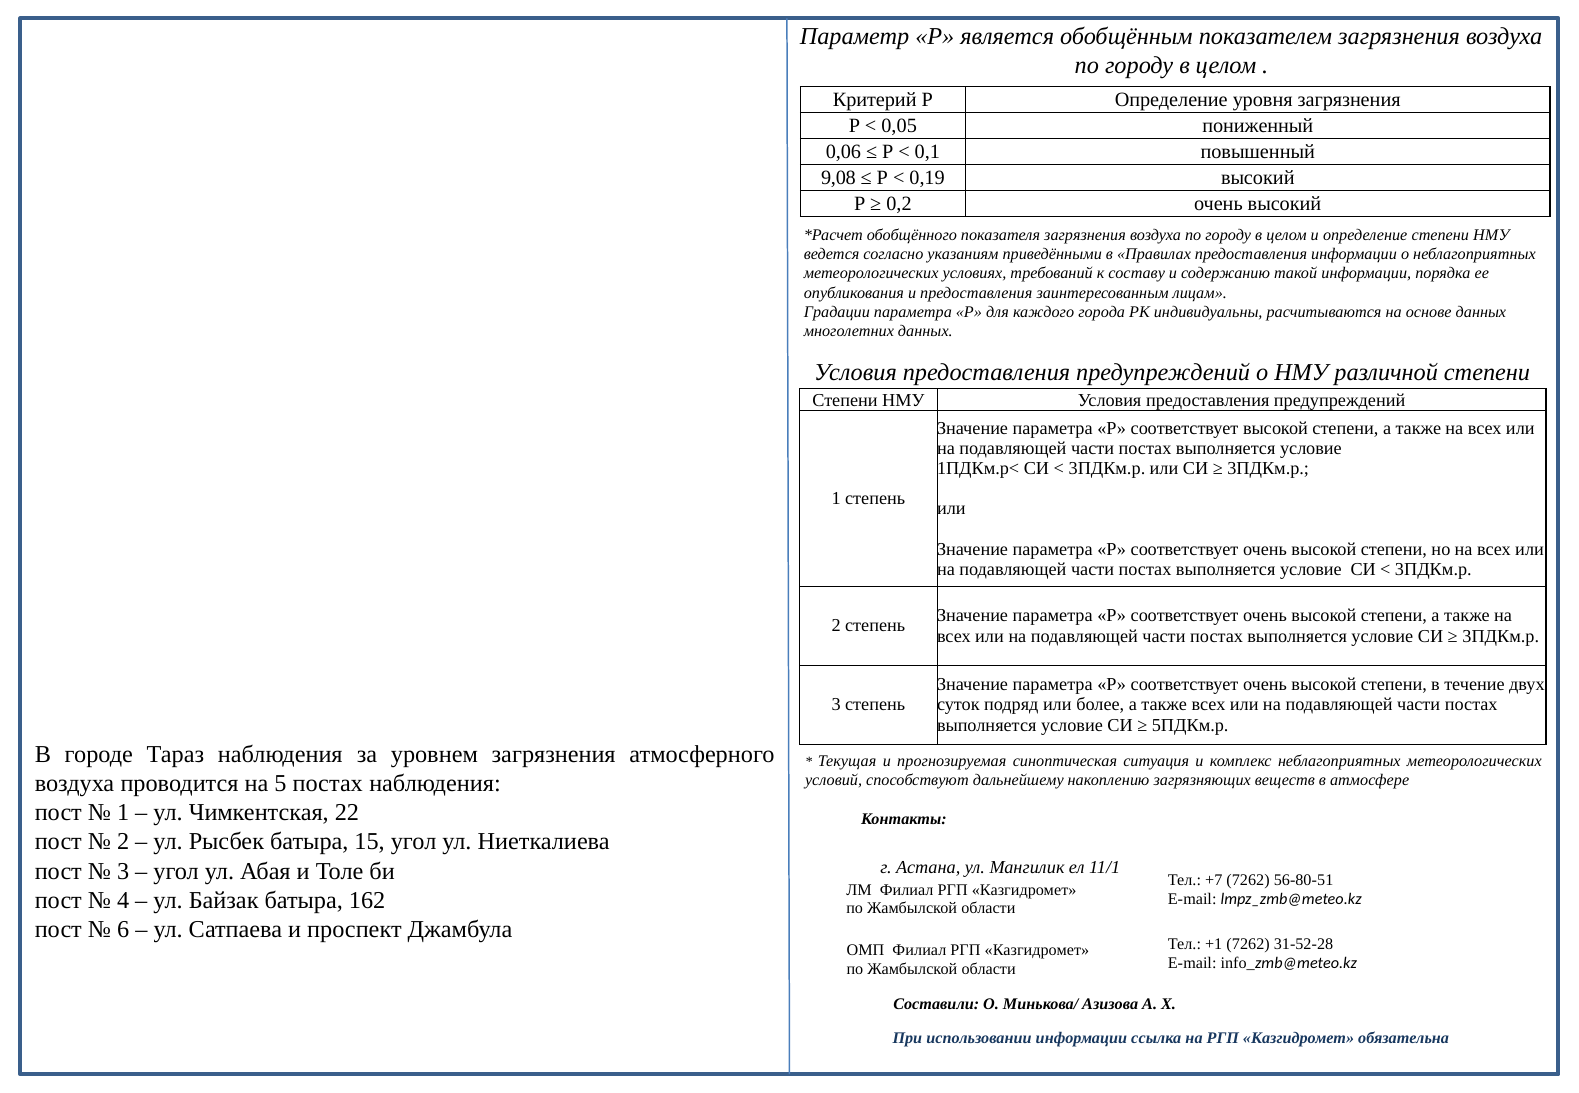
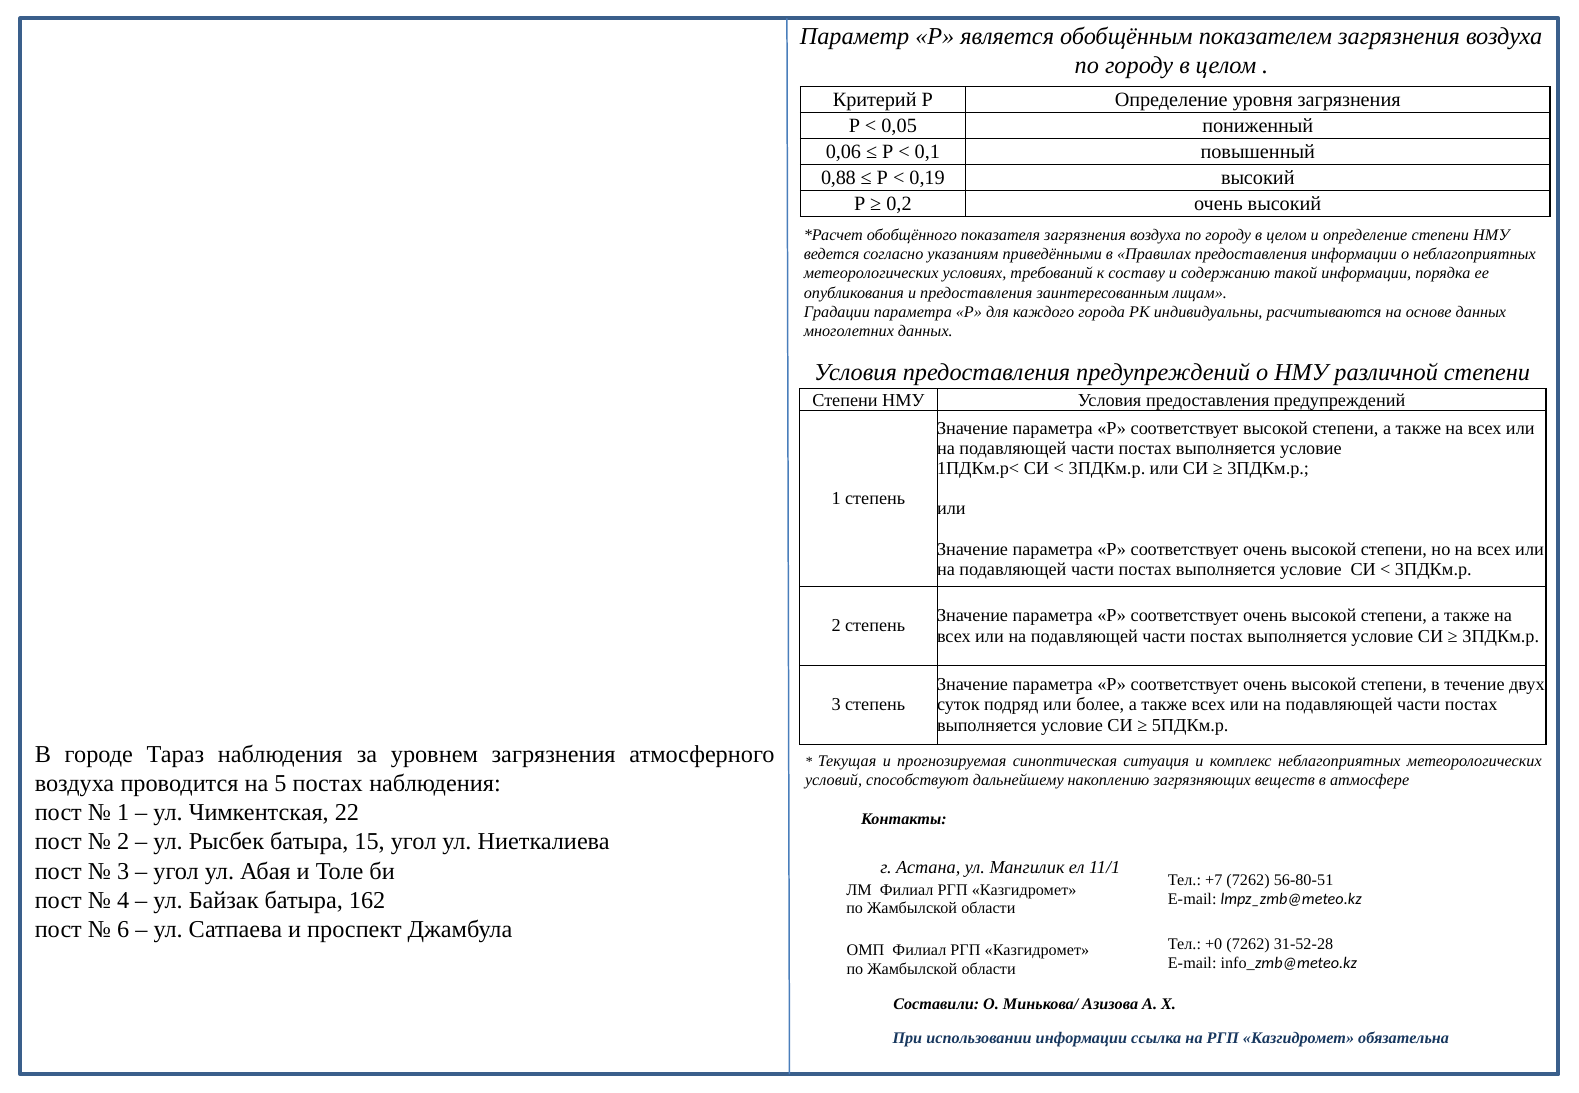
9,08: 9,08 -> 0,88 (838, 178)
+1: +1 -> +0 (1214, 944)
